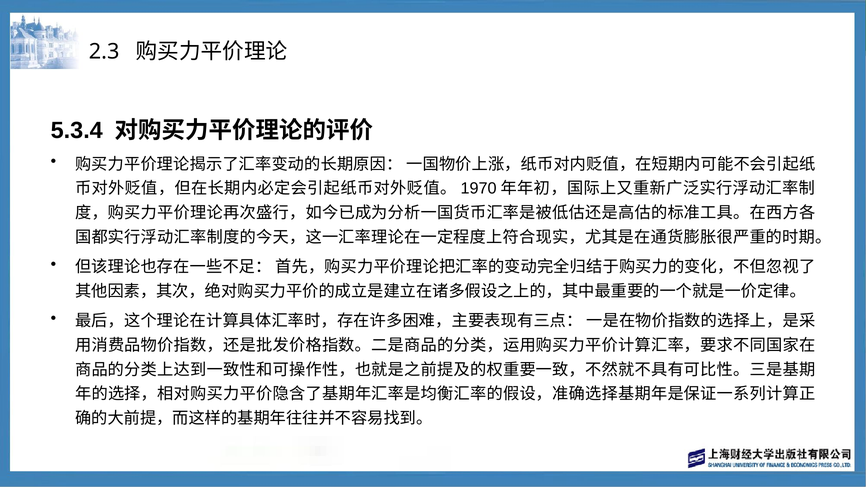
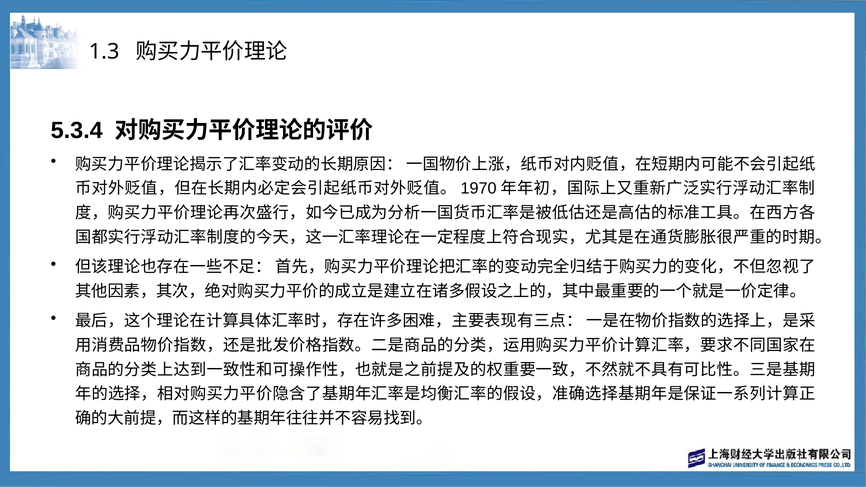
2.3: 2.3 -> 1.3 (104, 52)
